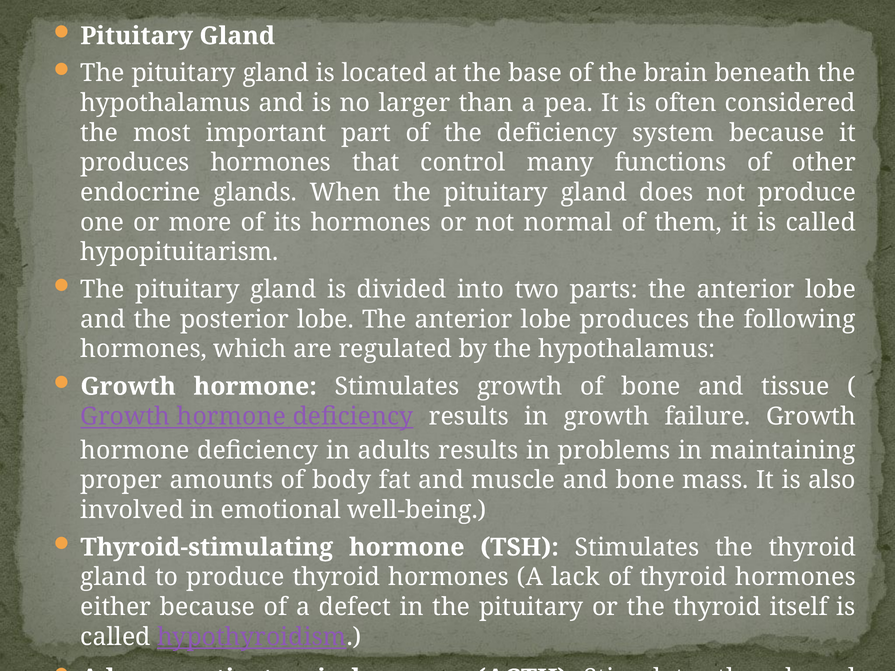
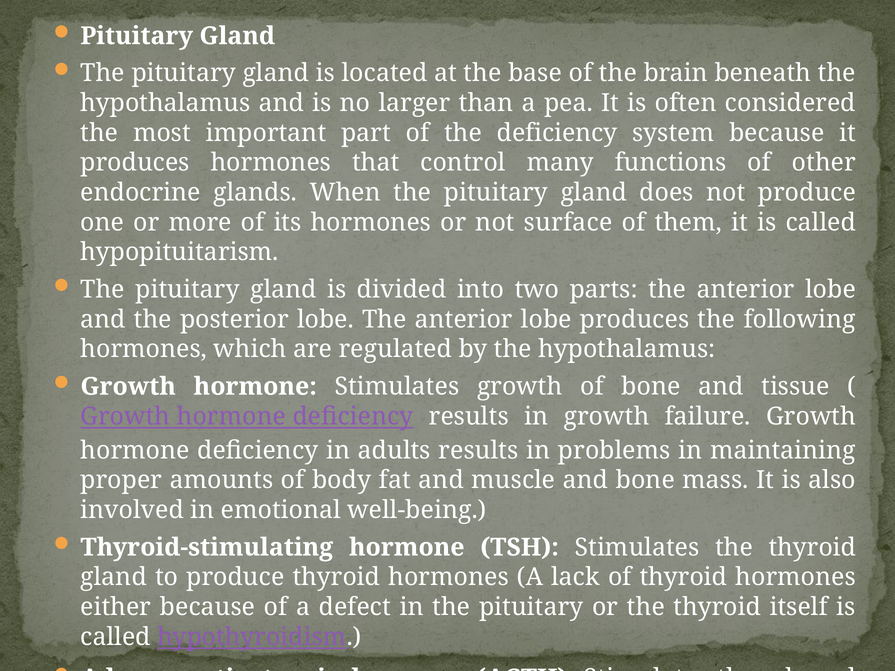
normal: normal -> surface (568, 223)
